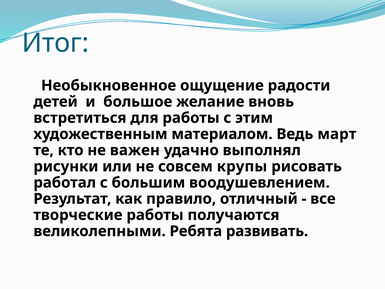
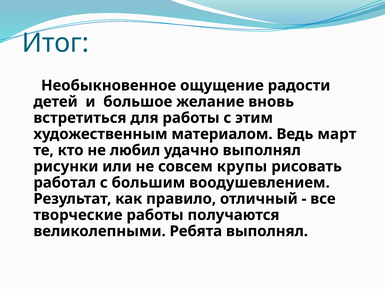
важен: важен -> любил (135, 150)
Ребята развивать: развивать -> выполнял (267, 231)
